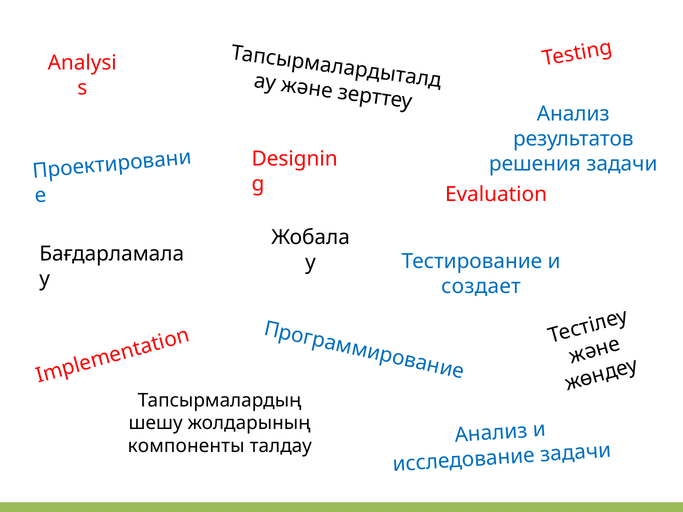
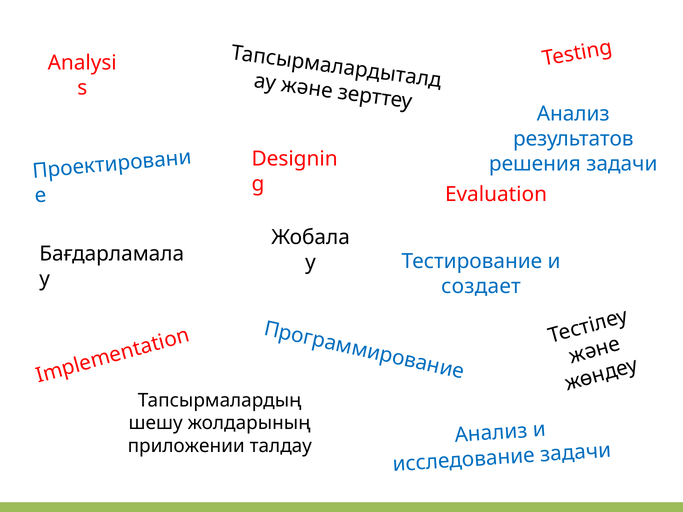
компоненты: компоненты -> приложении (186, 446)
